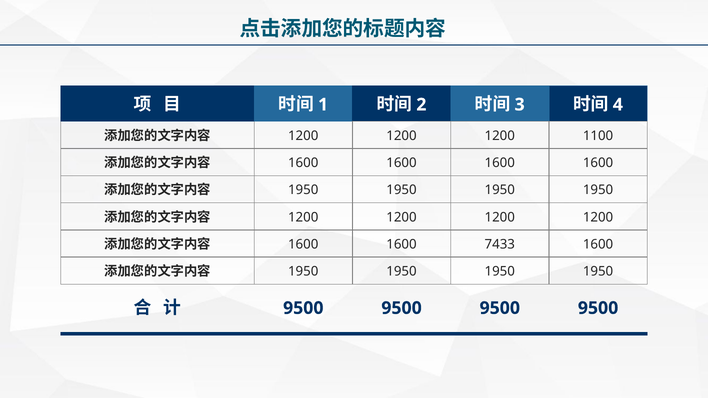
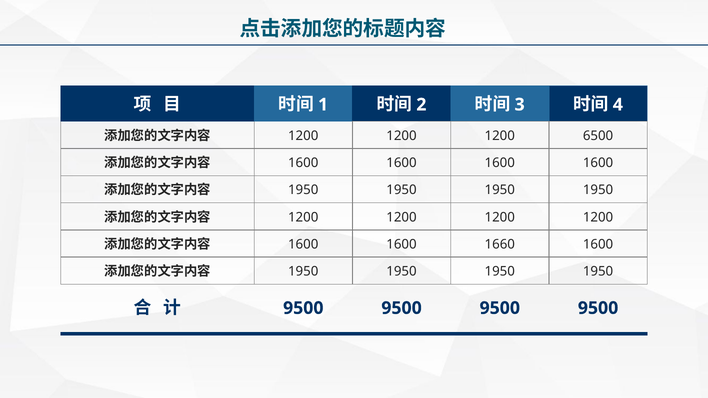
1100: 1100 -> 6500 (598, 136)
7433: 7433 -> 1660 (500, 244)
